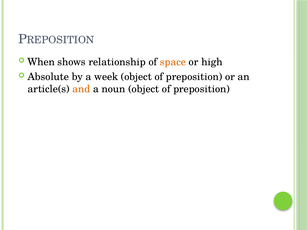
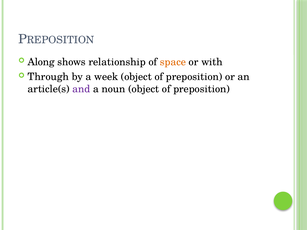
When: When -> Along (41, 62)
high: high -> with (212, 62)
Absolute: Absolute -> Through (48, 77)
and colour: orange -> purple (81, 89)
